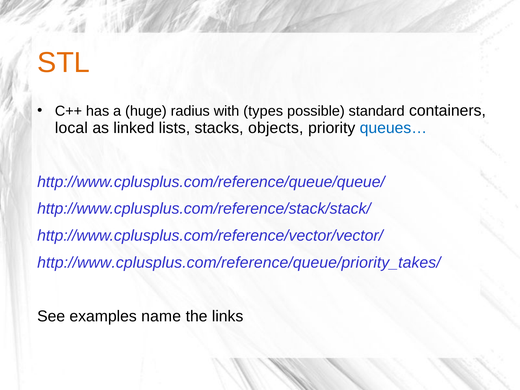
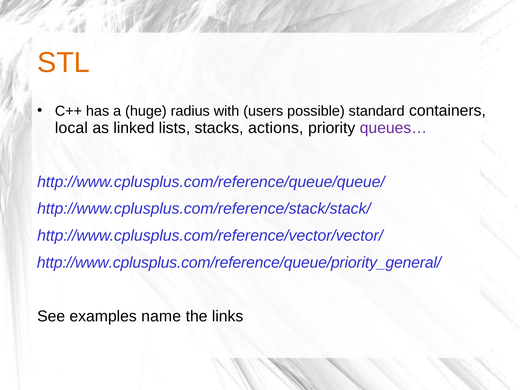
types: types -> users (263, 111)
objects: objects -> actions (276, 128)
queues… colour: blue -> purple (393, 128)
http://www.cplusplus.com/reference/queue/priority_takes/: http://www.cplusplus.com/reference/queue/priority_takes/ -> http://www.cplusplus.com/reference/queue/priority_general/ (239, 262)
